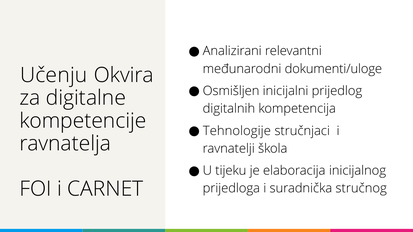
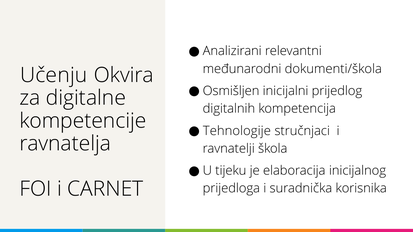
dokumenti/uloge: dokumenti/uloge -> dokumenti/škola (333, 69)
stručnog: stručnog -> korisnika (361, 189)
